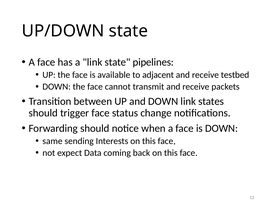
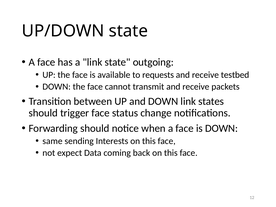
pipelines: pipelines -> outgoing (153, 62)
adjacent: adjacent -> requests (158, 75)
